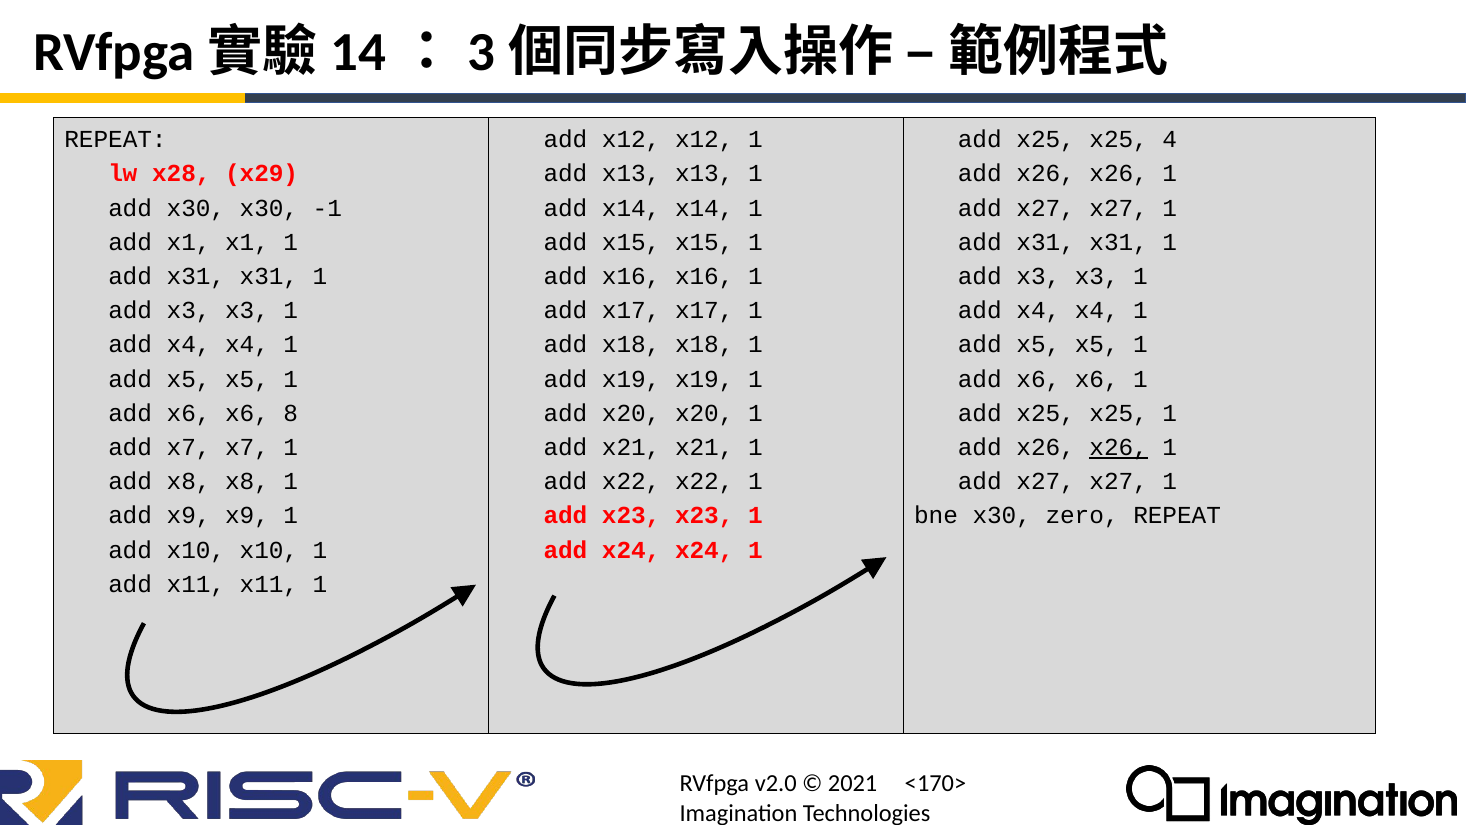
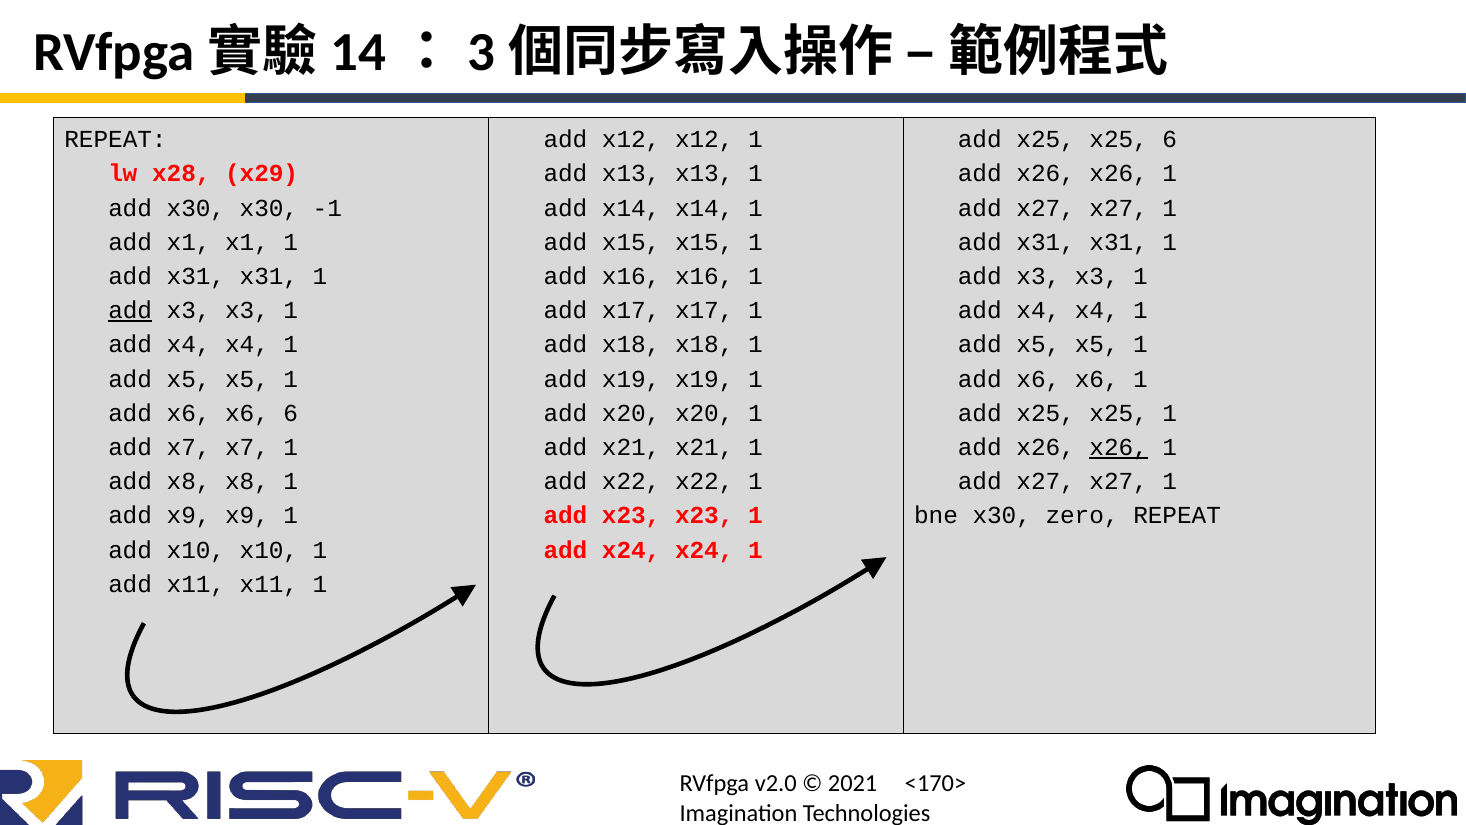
x25 4: 4 -> 6 (1170, 140)
add underline: none -> present (130, 310)
x6 8: 8 -> 6 (291, 413)
